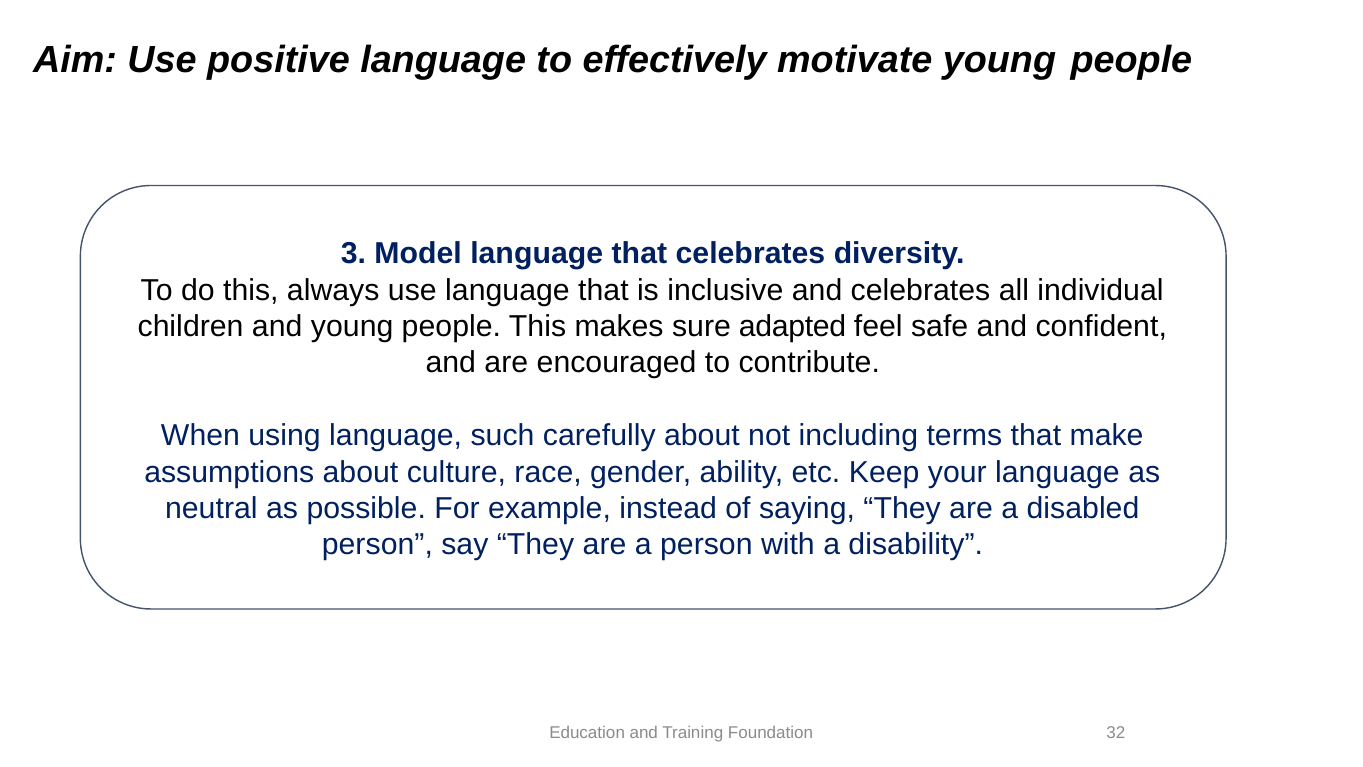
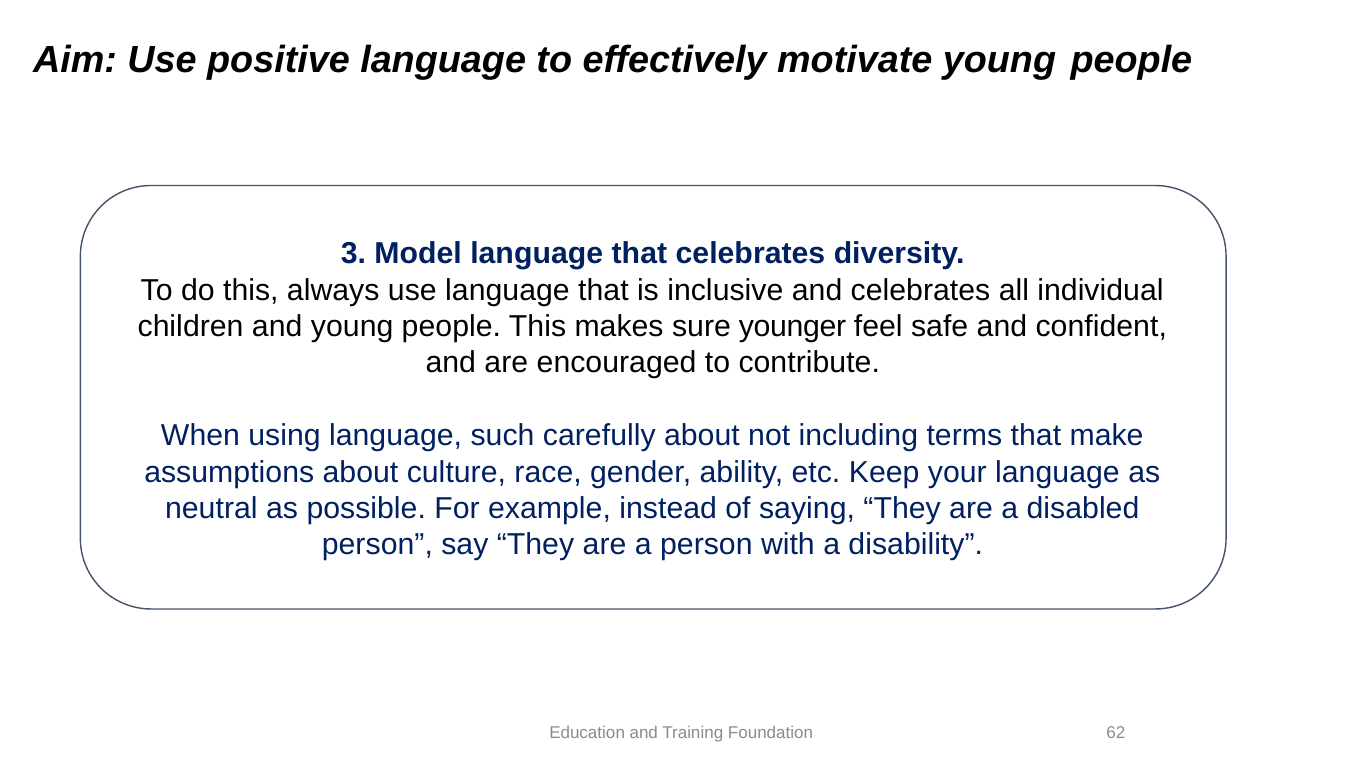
adapted: adapted -> younger (793, 326)
32: 32 -> 62 (1116, 732)
